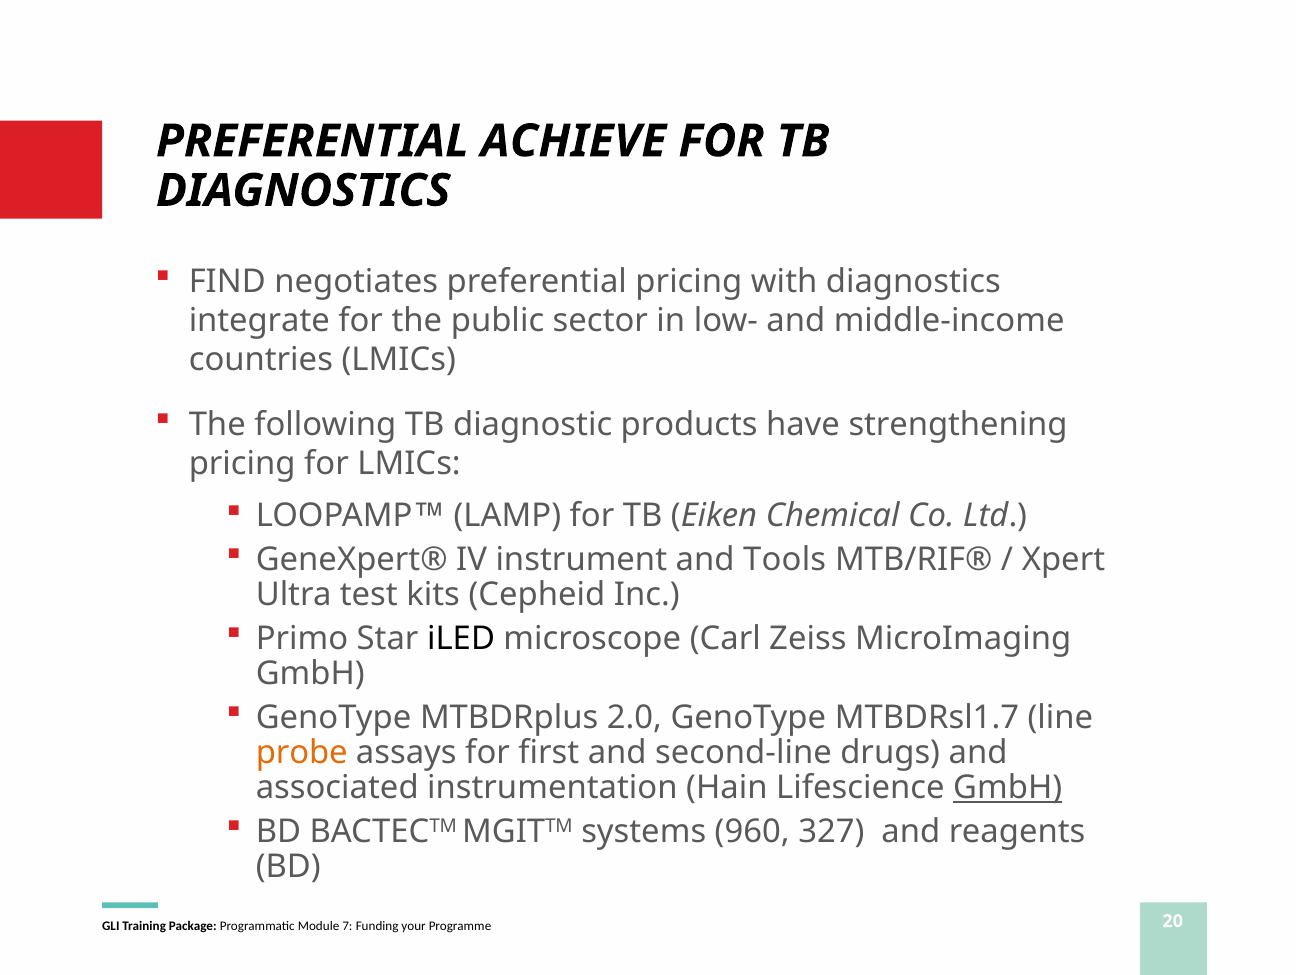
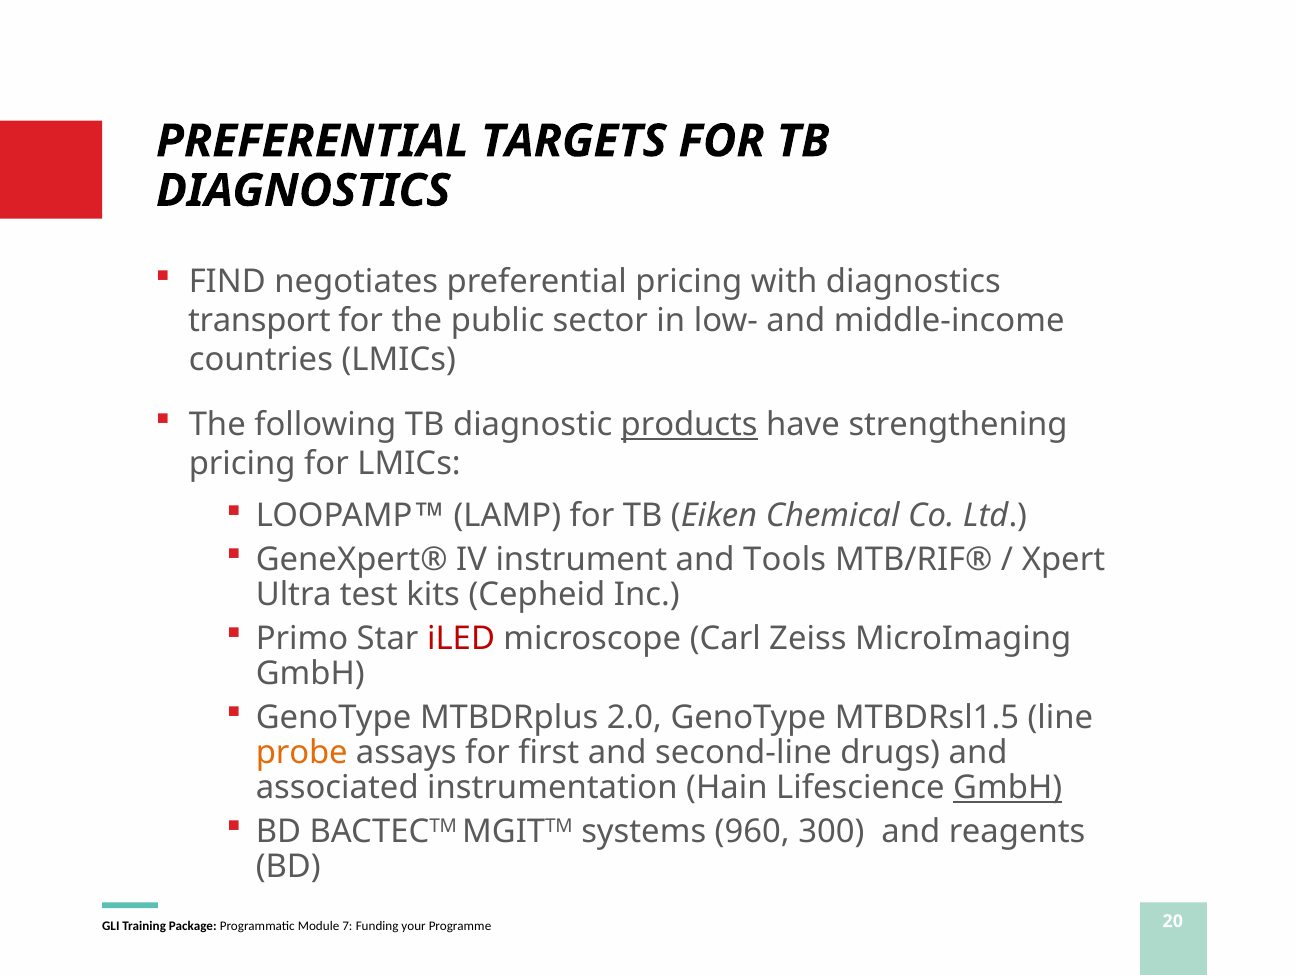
ACHIEVE: ACHIEVE -> TARGETS (574, 141)
integrate: integrate -> transport (259, 321)
products underline: none -> present (689, 425)
iLED colour: black -> red (461, 639)
MTBDRsl1.7: MTBDRsl1.7 -> MTBDRsl1.5 (927, 718)
327: 327 -> 300 (831, 832)
